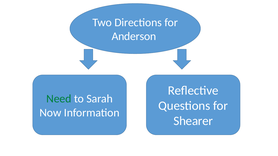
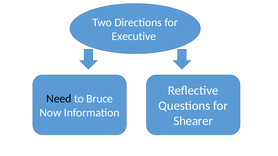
Anderson: Anderson -> Executive (134, 36)
Need colour: green -> black (59, 99)
Sarah: Sarah -> Bruce (100, 99)
